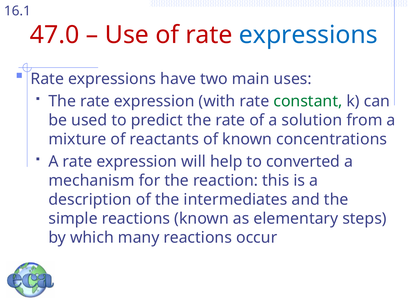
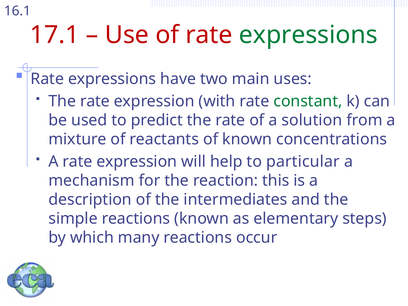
47.0: 47.0 -> 17.1 (55, 35)
expressions colour: blue -> green (308, 35)
converted: converted -> particular (303, 161)
